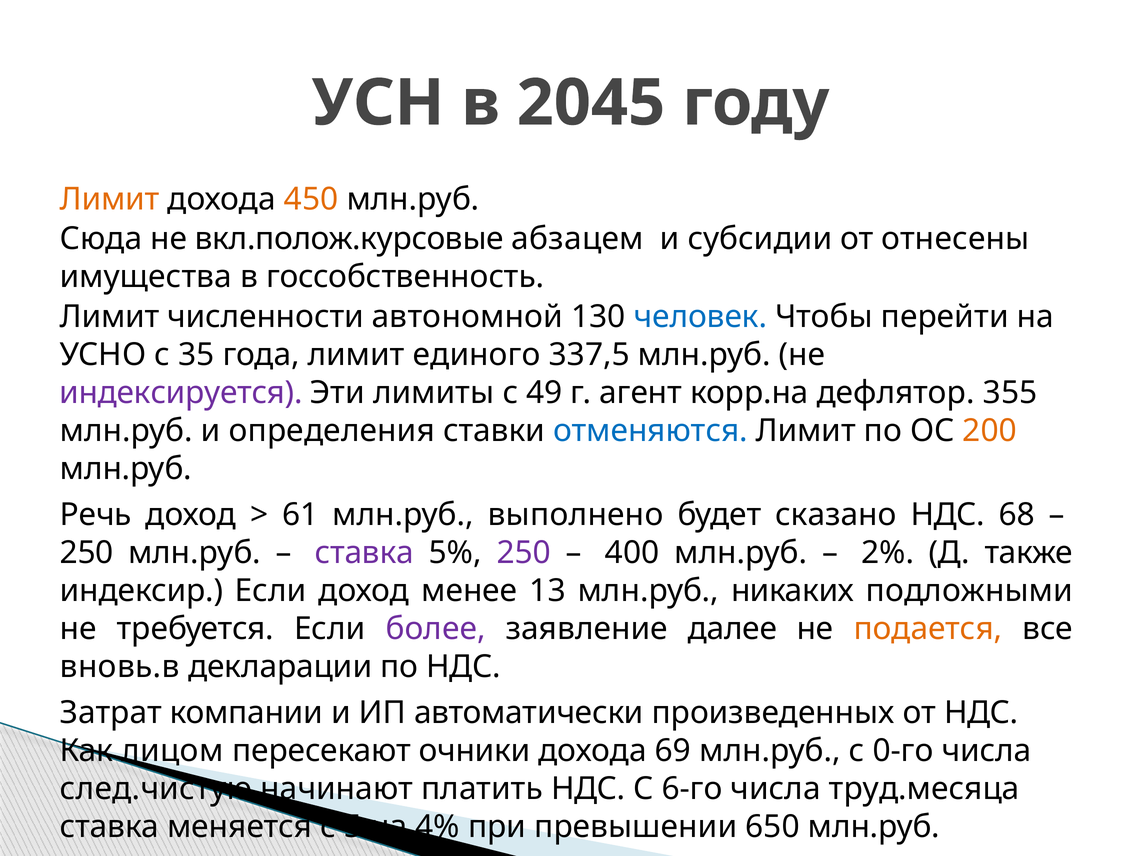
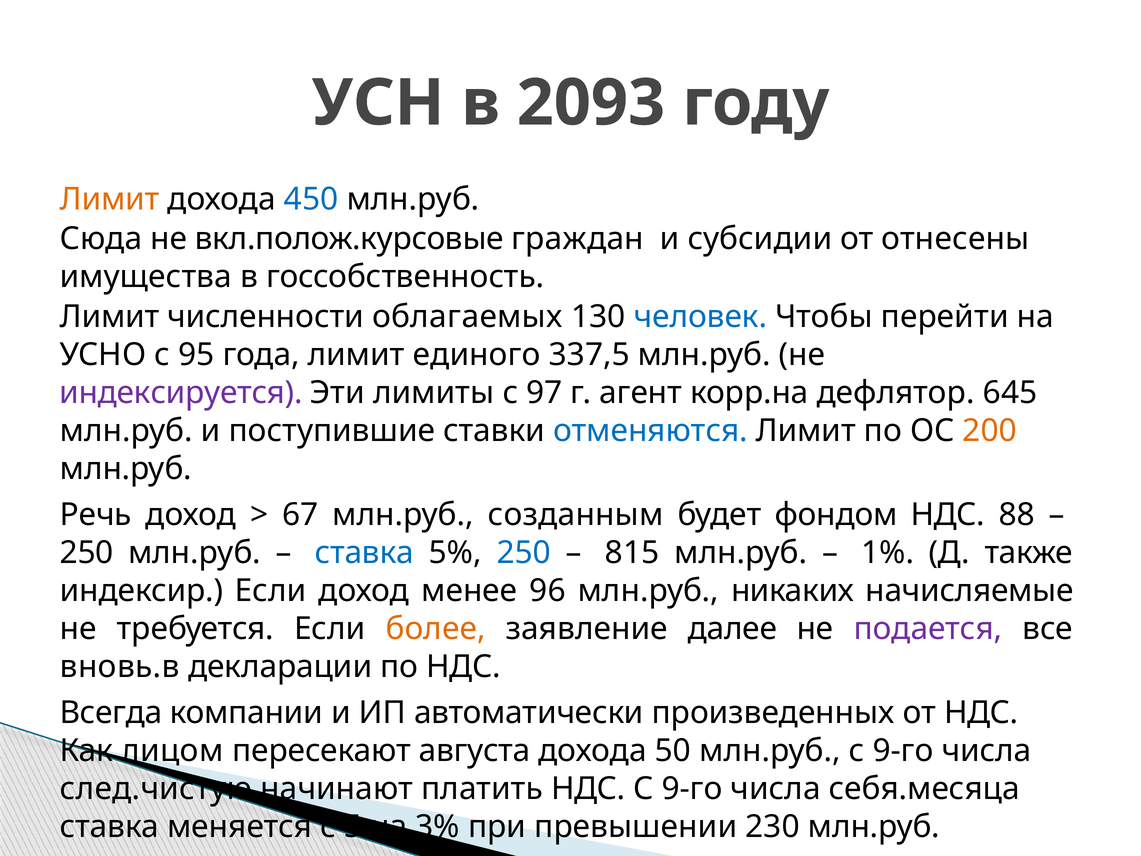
2045: 2045 -> 2093 (591, 103)
450 colour: orange -> blue (311, 199)
абзацем: абзацем -> граждан (578, 239)
автономной: автономной -> облагаемых (467, 317)
35: 35 -> 95 (196, 355)
49: 49 -> 97 (544, 393)
355: 355 -> 645 (1010, 393)
определения: определения -> поступившие (332, 431)
61: 61 -> 67 (300, 515)
выполнено: выполнено -> созданным (576, 515)
сказано: сказано -> фондом (836, 515)
68: 68 -> 88 (1017, 515)
ставка colour: purple -> blue (364, 553)
250 colour: purple -> blue (524, 553)
400: 400 -> 815 (632, 553)
2%: 2% -> 1% (888, 553)
13: 13 -> 96 (548, 591)
подложными: подложными -> начисляемые (970, 591)
более colour: purple -> orange (436, 629)
подается colour: orange -> purple (928, 629)
Затрат: Затрат -> Всегда (111, 712)
очники: очники -> августа (475, 750)
69: 69 -> 50 (673, 750)
млн.руб с 0-го: 0-го -> 9-го (903, 750)
НДС С 6-го: 6-го -> 9-го (692, 788)
труд.месяца: труд.месяца -> себя.месяца (924, 788)
4%: 4% -> 3% (438, 827)
650: 650 -> 230 (773, 827)
